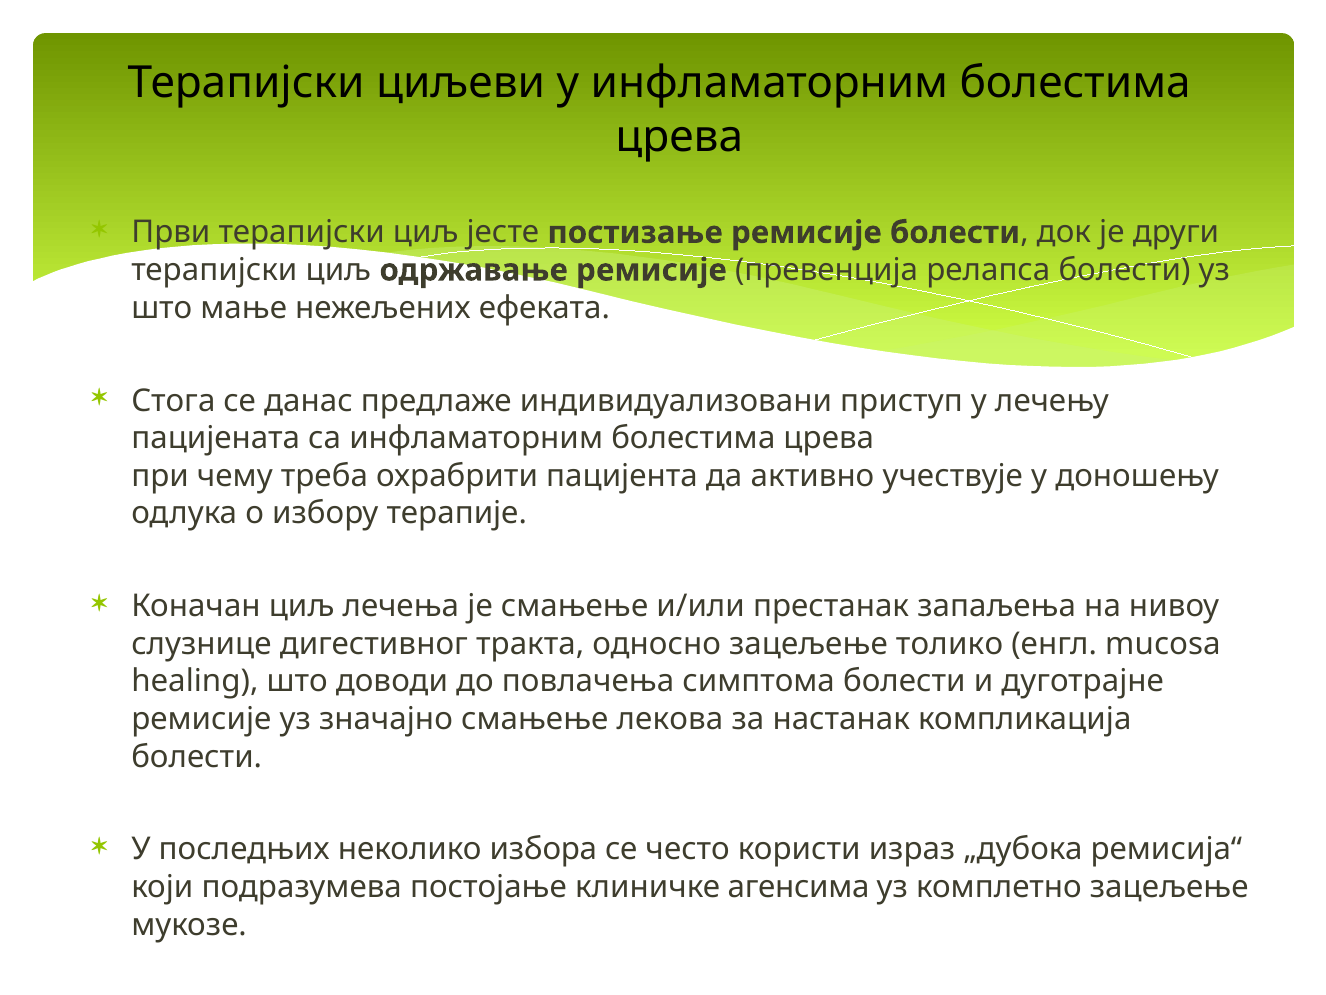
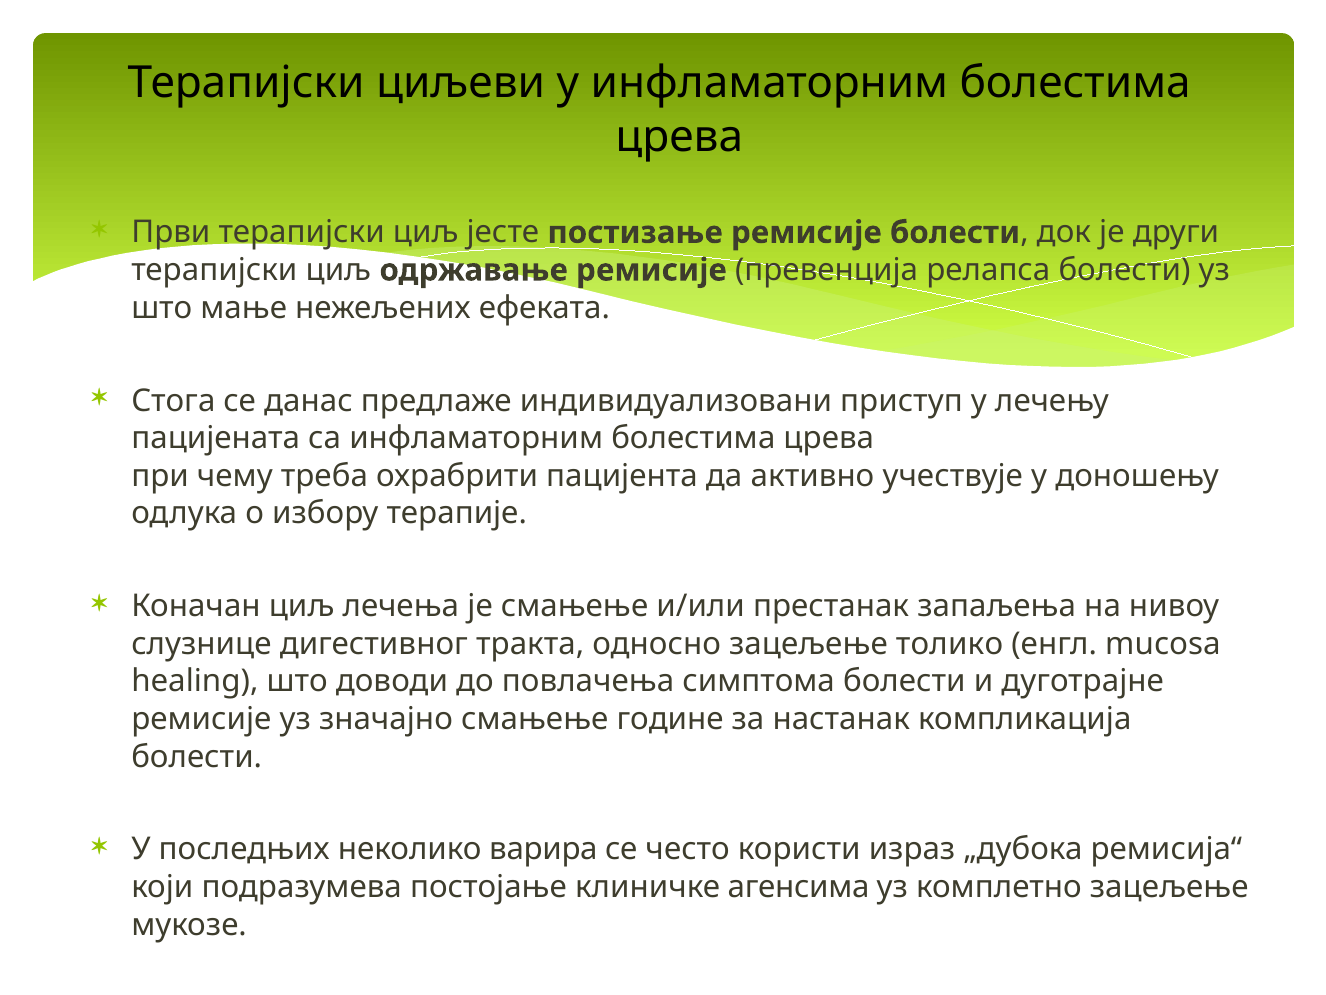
лекова: лекова -> године (670, 719)
избора: избора -> варира (543, 849)
